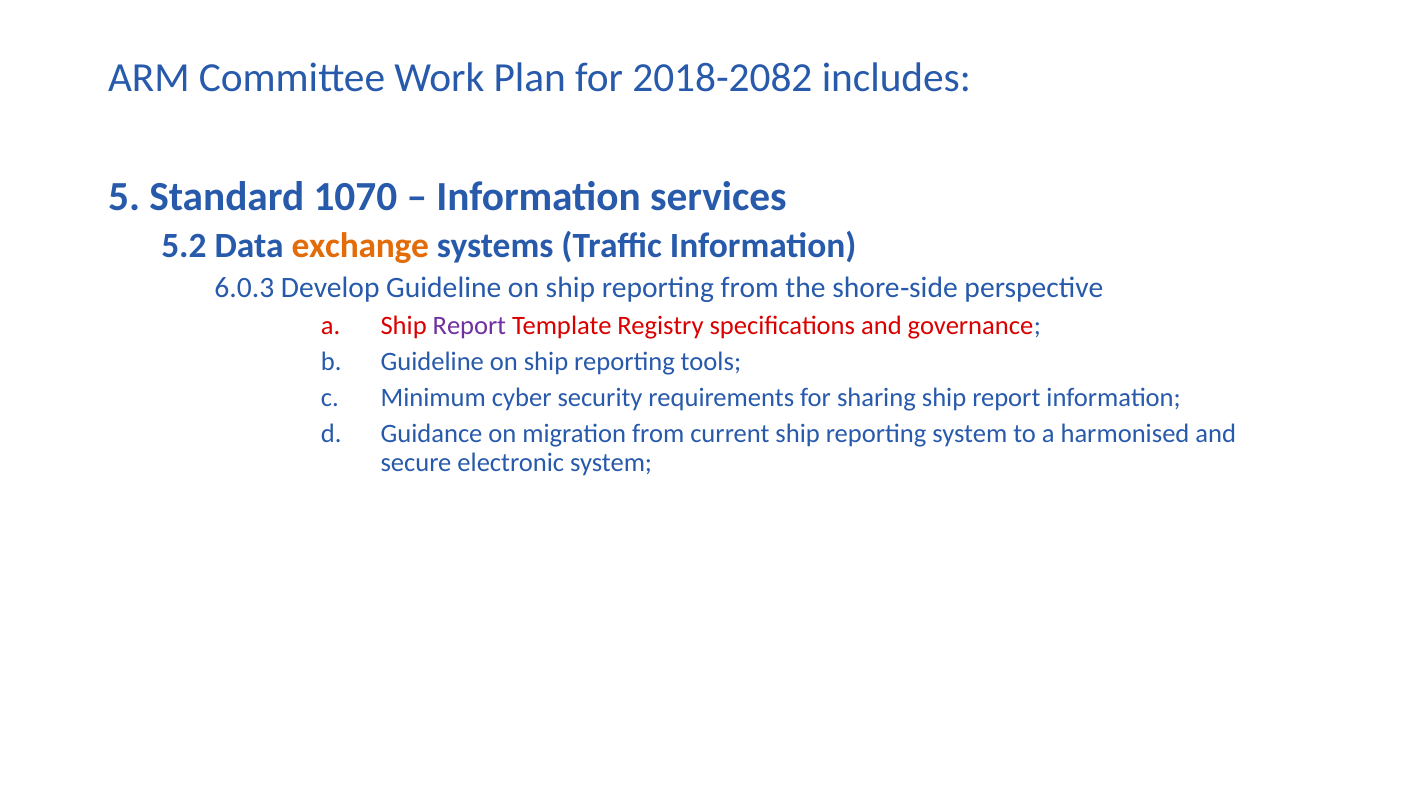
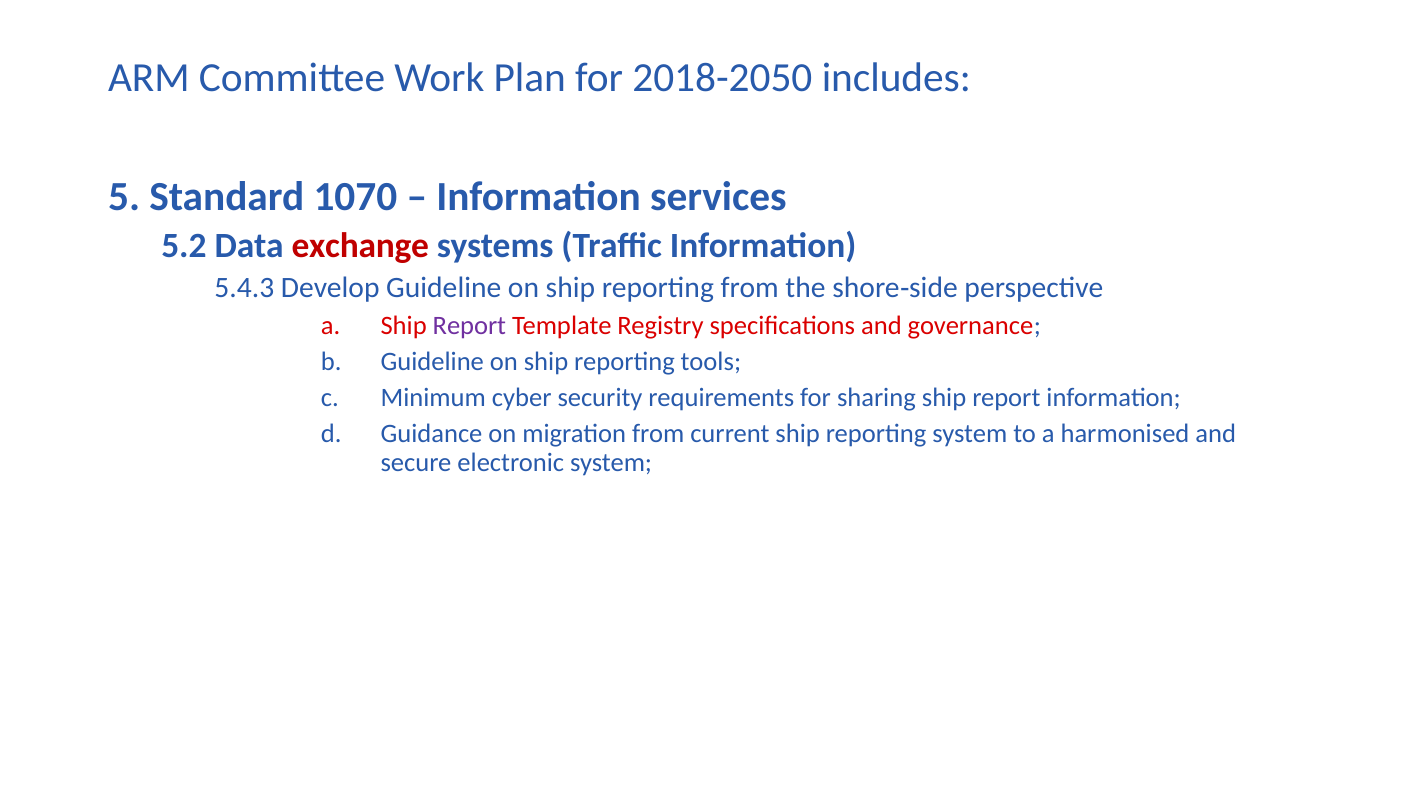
2018-2082: 2018-2082 -> 2018-2050 (722, 78)
exchange colour: orange -> red (360, 246)
6.0.3: 6.0.3 -> 5.4.3 (244, 288)
